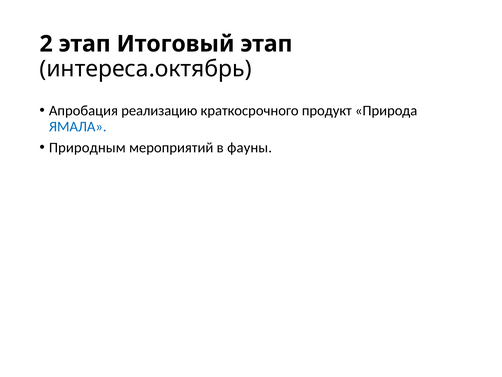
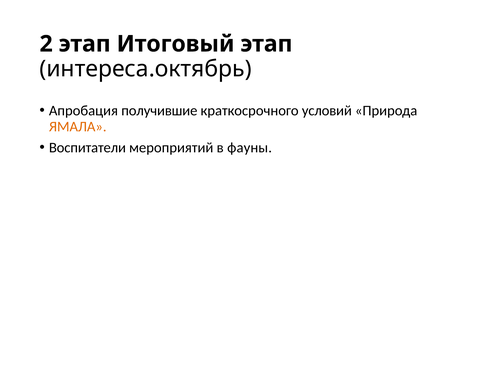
реализацию: реализацию -> получившие (159, 111)
продукт: продукт -> условий (327, 111)
ЯМАЛА colour: blue -> orange (78, 126)
Природным: Природным -> Воспитатели (87, 147)
